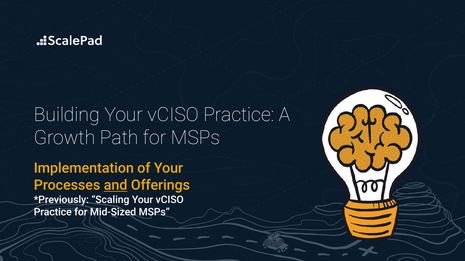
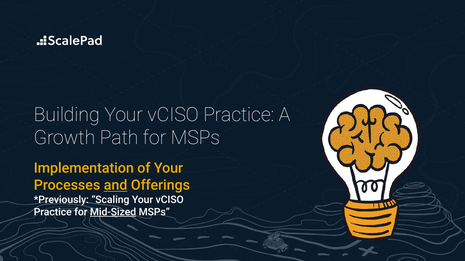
Mid-Sized underline: none -> present (113, 212)
